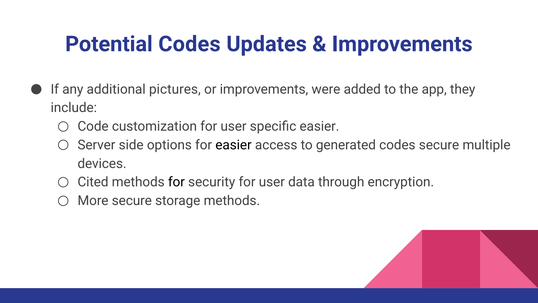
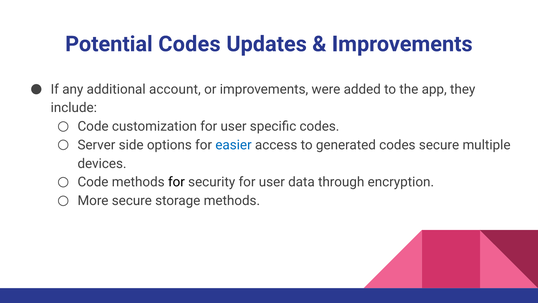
pictures: pictures -> account (175, 89)
specific easier: easier -> codes (319, 126)
easier colour: black -> blue (233, 145)
Cited: Cited -> Code (93, 182)
